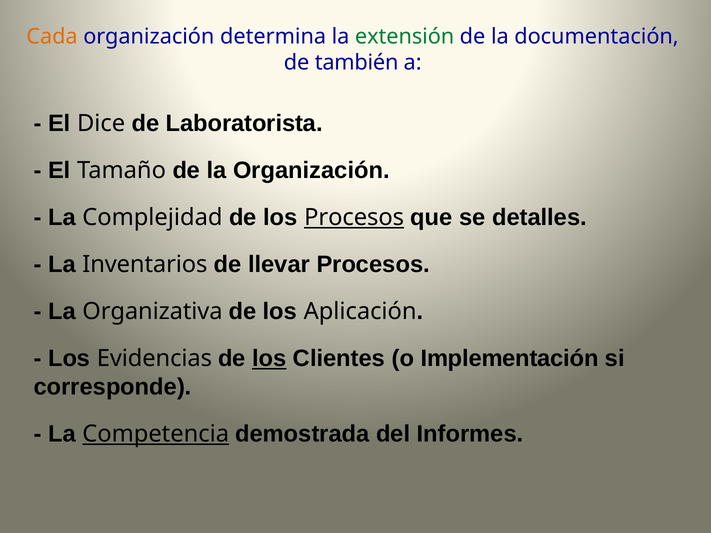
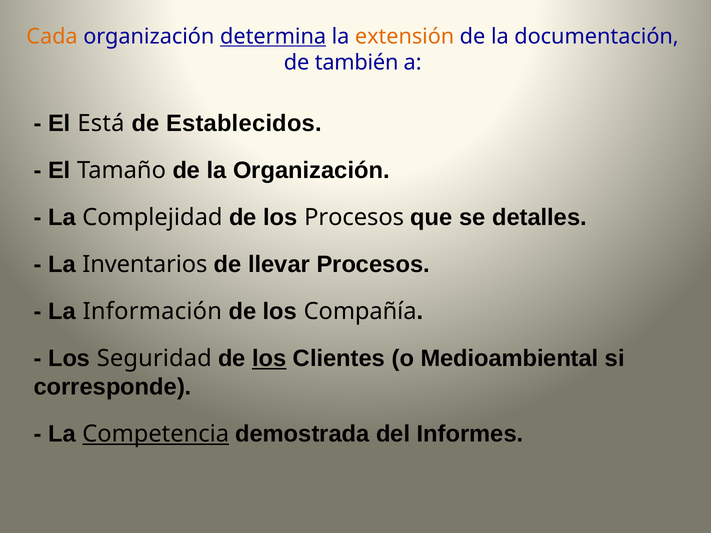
determina underline: none -> present (273, 37)
extensión colour: green -> orange (405, 37)
Dice: Dice -> Está (101, 123)
Laboratorista: Laboratorista -> Establecidos (244, 123)
Procesos underline: present -> none (354, 218)
Organizativa: Organizativa -> Información (152, 312)
Aplicación: Aplicación -> Compañía (360, 312)
Evidencias: Evidencias -> Seguridad (154, 359)
Implementación: Implementación -> Medioambiental (510, 359)
